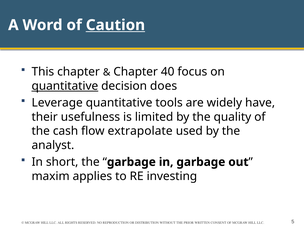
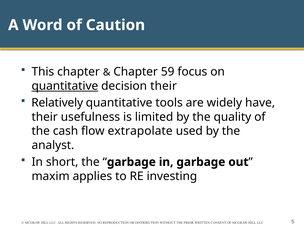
Caution underline: present -> none (115, 25)
40: 40 -> 59 (168, 72)
decision does: does -> their (164, 86)
Leverage: Leverage -> Relatively (57, 103)
